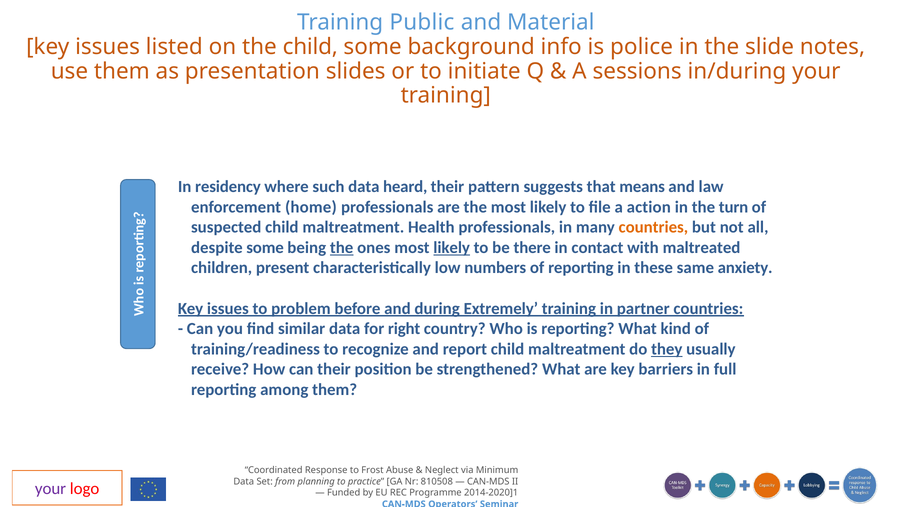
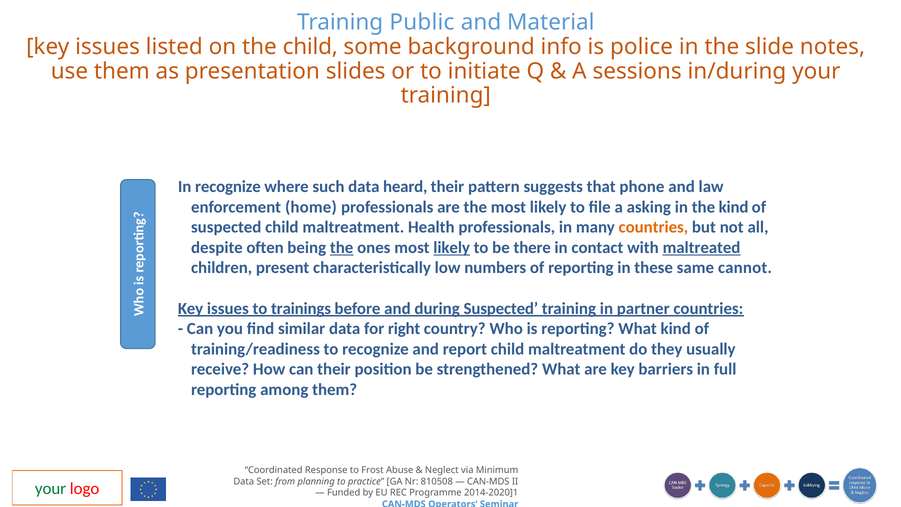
In residency: residency -> recognize (228, 187)
means: means -> phone (642, 187)
action: action -> asking (649, 207)
the turn: turn -> kind (734, 207)
despite some: some -> often (265, 248)
maltreated underline: none -> present (702, 248)
anxiety: anxiety -> cannot (745, 268)
problem: problem -> trainings (301, 308)
during Extremely: Extremely -> Suspected (501, 308)
they underline: present -> none (667, 349)
your colour: purple -> green (51, 489)
